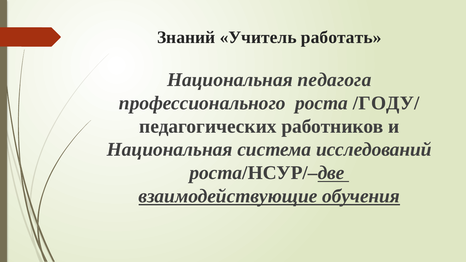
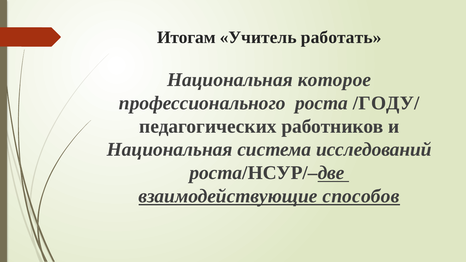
Знаний: Знаний -> Итогам (186, 37)
педагога: педагога -> которое (335, 80)
обучения: обучения -> способов (361, 196)
